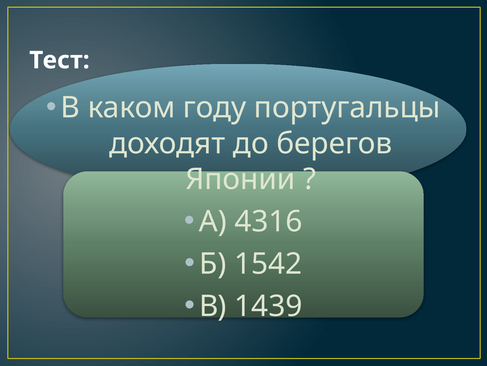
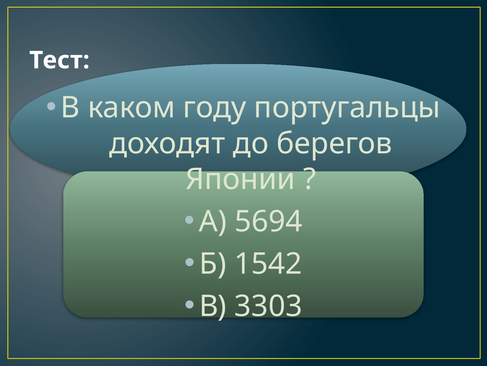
4316: 4316 -> 5694 (269, 221)
1439: 1439 -> 3303 (268, 306)
